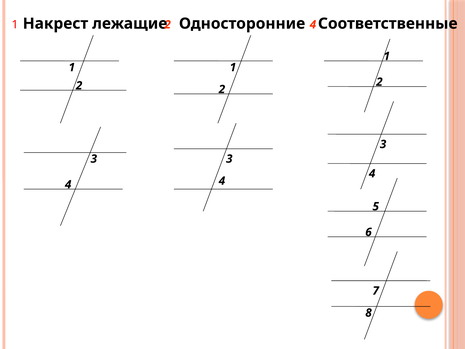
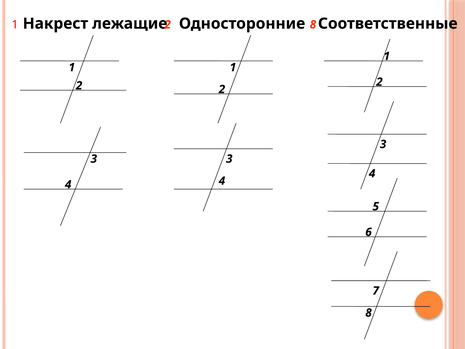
4: 4 -> 8 (313, 25)
